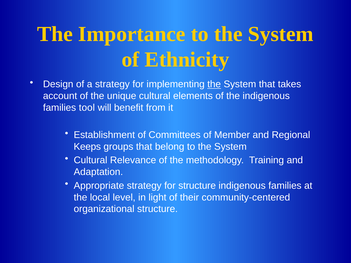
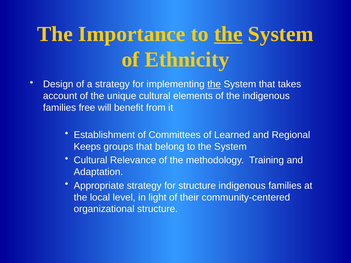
the underline: none -> present (228, 34)
tool: tool -> free (87, 108)
Member: Member -> Learned (232, 135)
